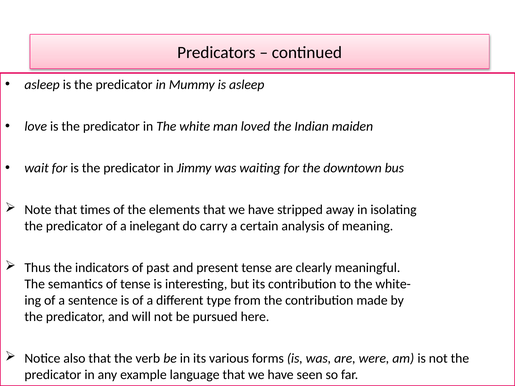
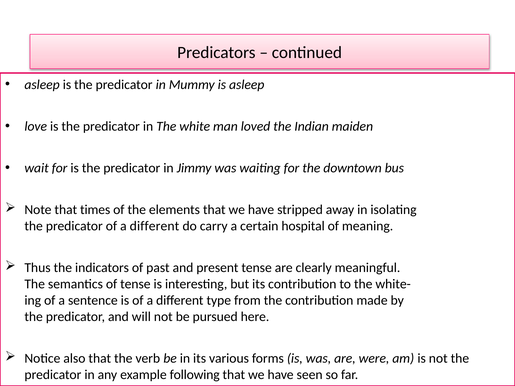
predicator of a inelegant: inelegant -> different (155, 226)
analysis: analysis -> hospital (303, 226)
language: language -> following (195, 375)
